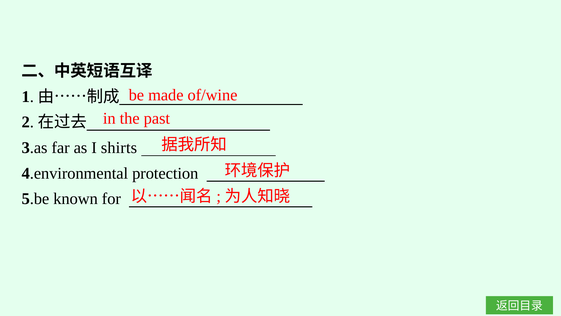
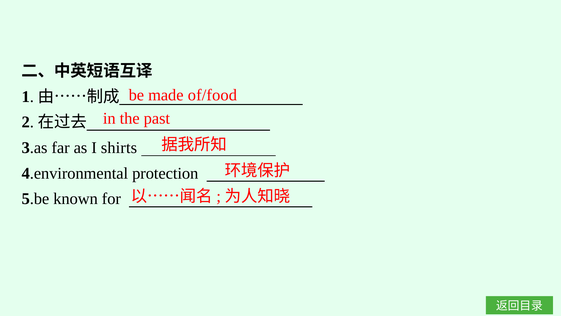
of/wine: of/wine -> of/food (212, 95)
